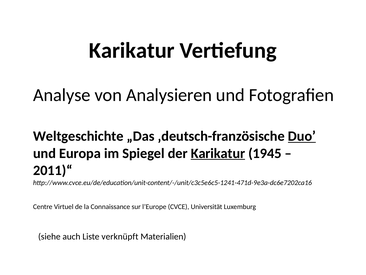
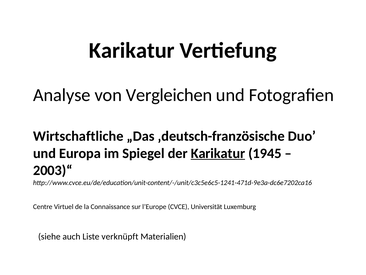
Analysieren: Analysieren -> Vergleichen (169, 95)
Weltgeschichte: Weltgeschichte -> Wirtschaftliche (78, 136)
Duo underline: present -> none (302, 136)
2011)“: 2011)“ -> 2003)“ (53, 170)
